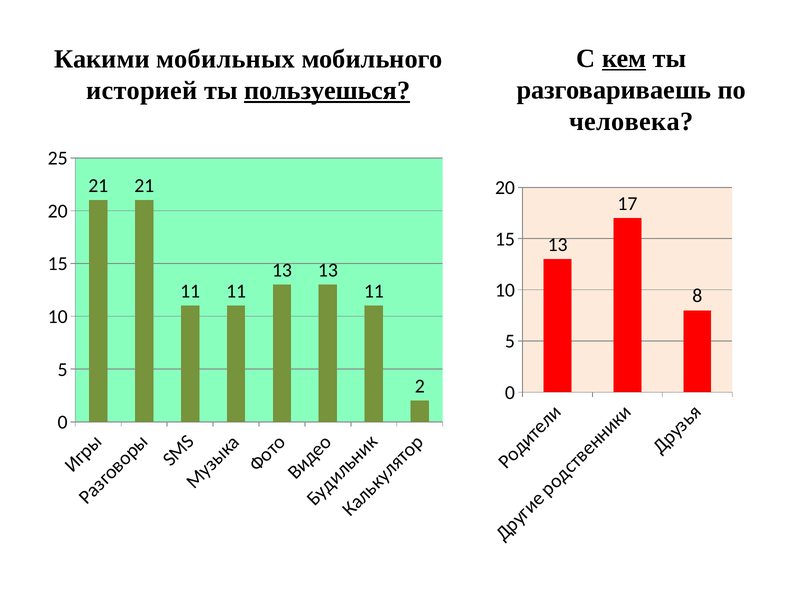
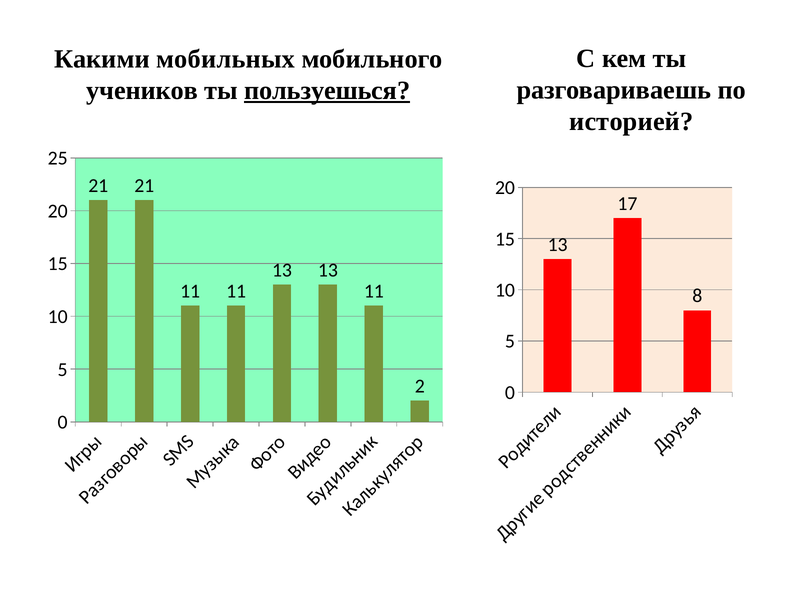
кем underline: present -> none (624, 59)
историей: историей -> учеников (142, 91)
человека: человека -> историей (631, 122)
